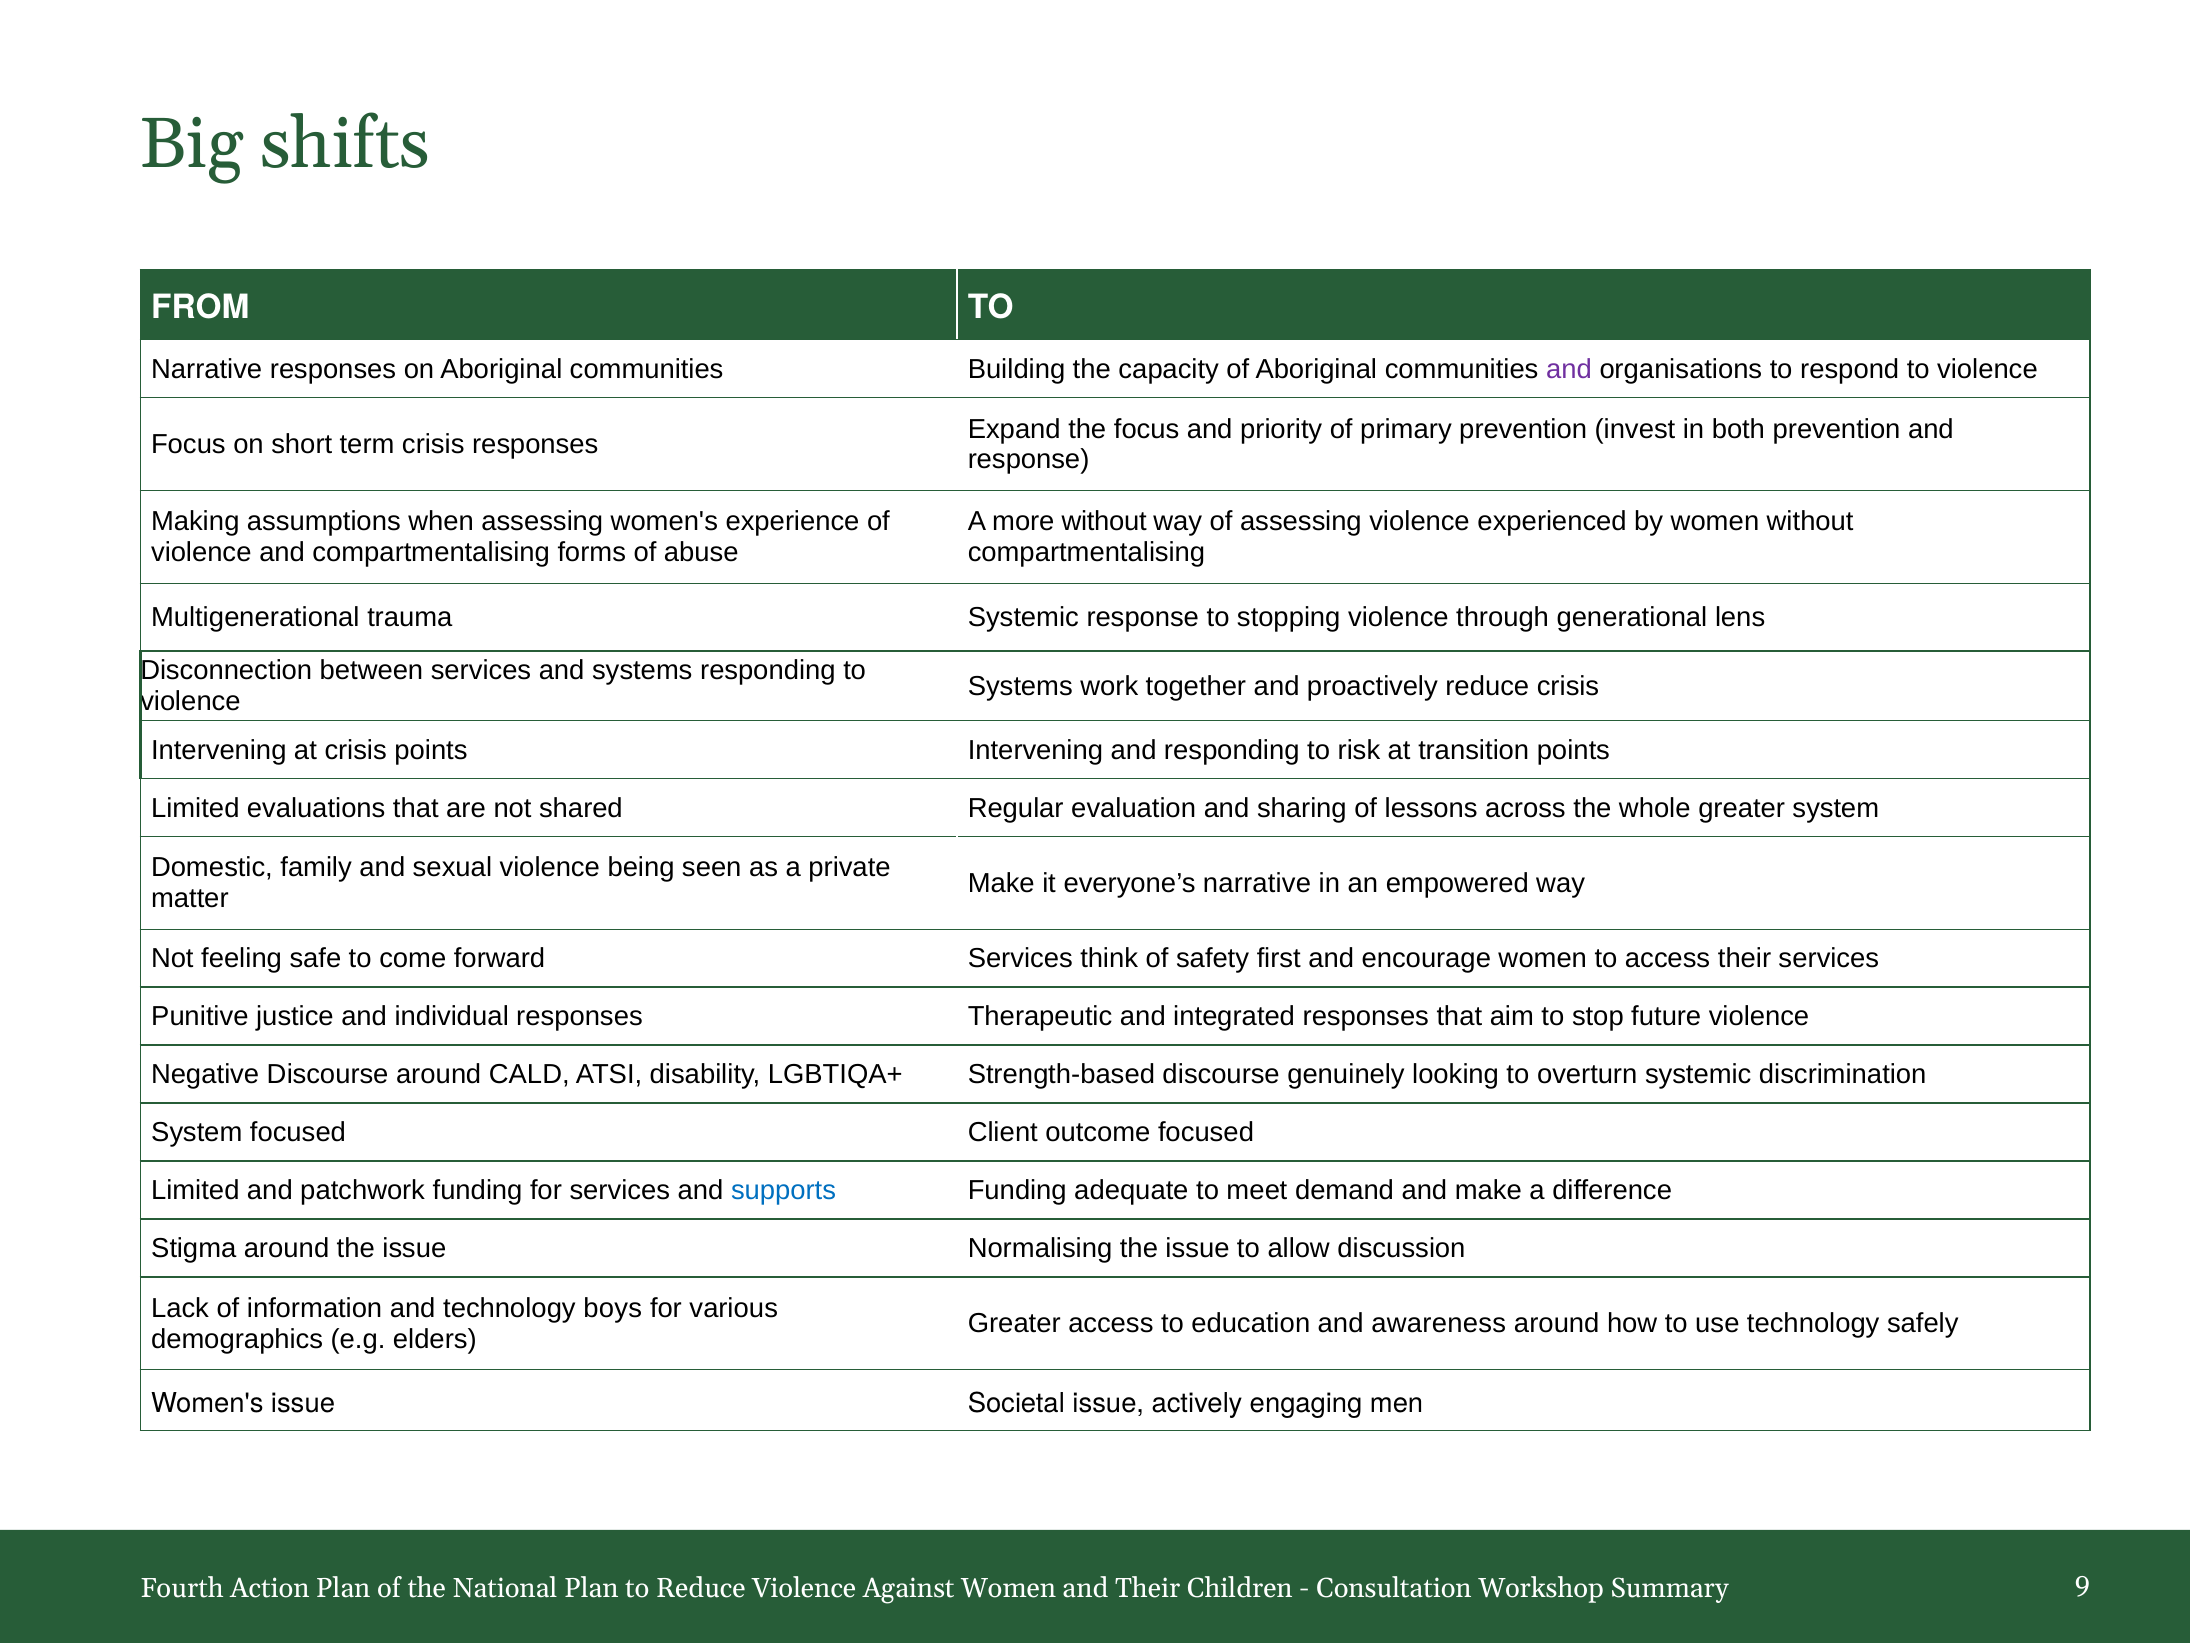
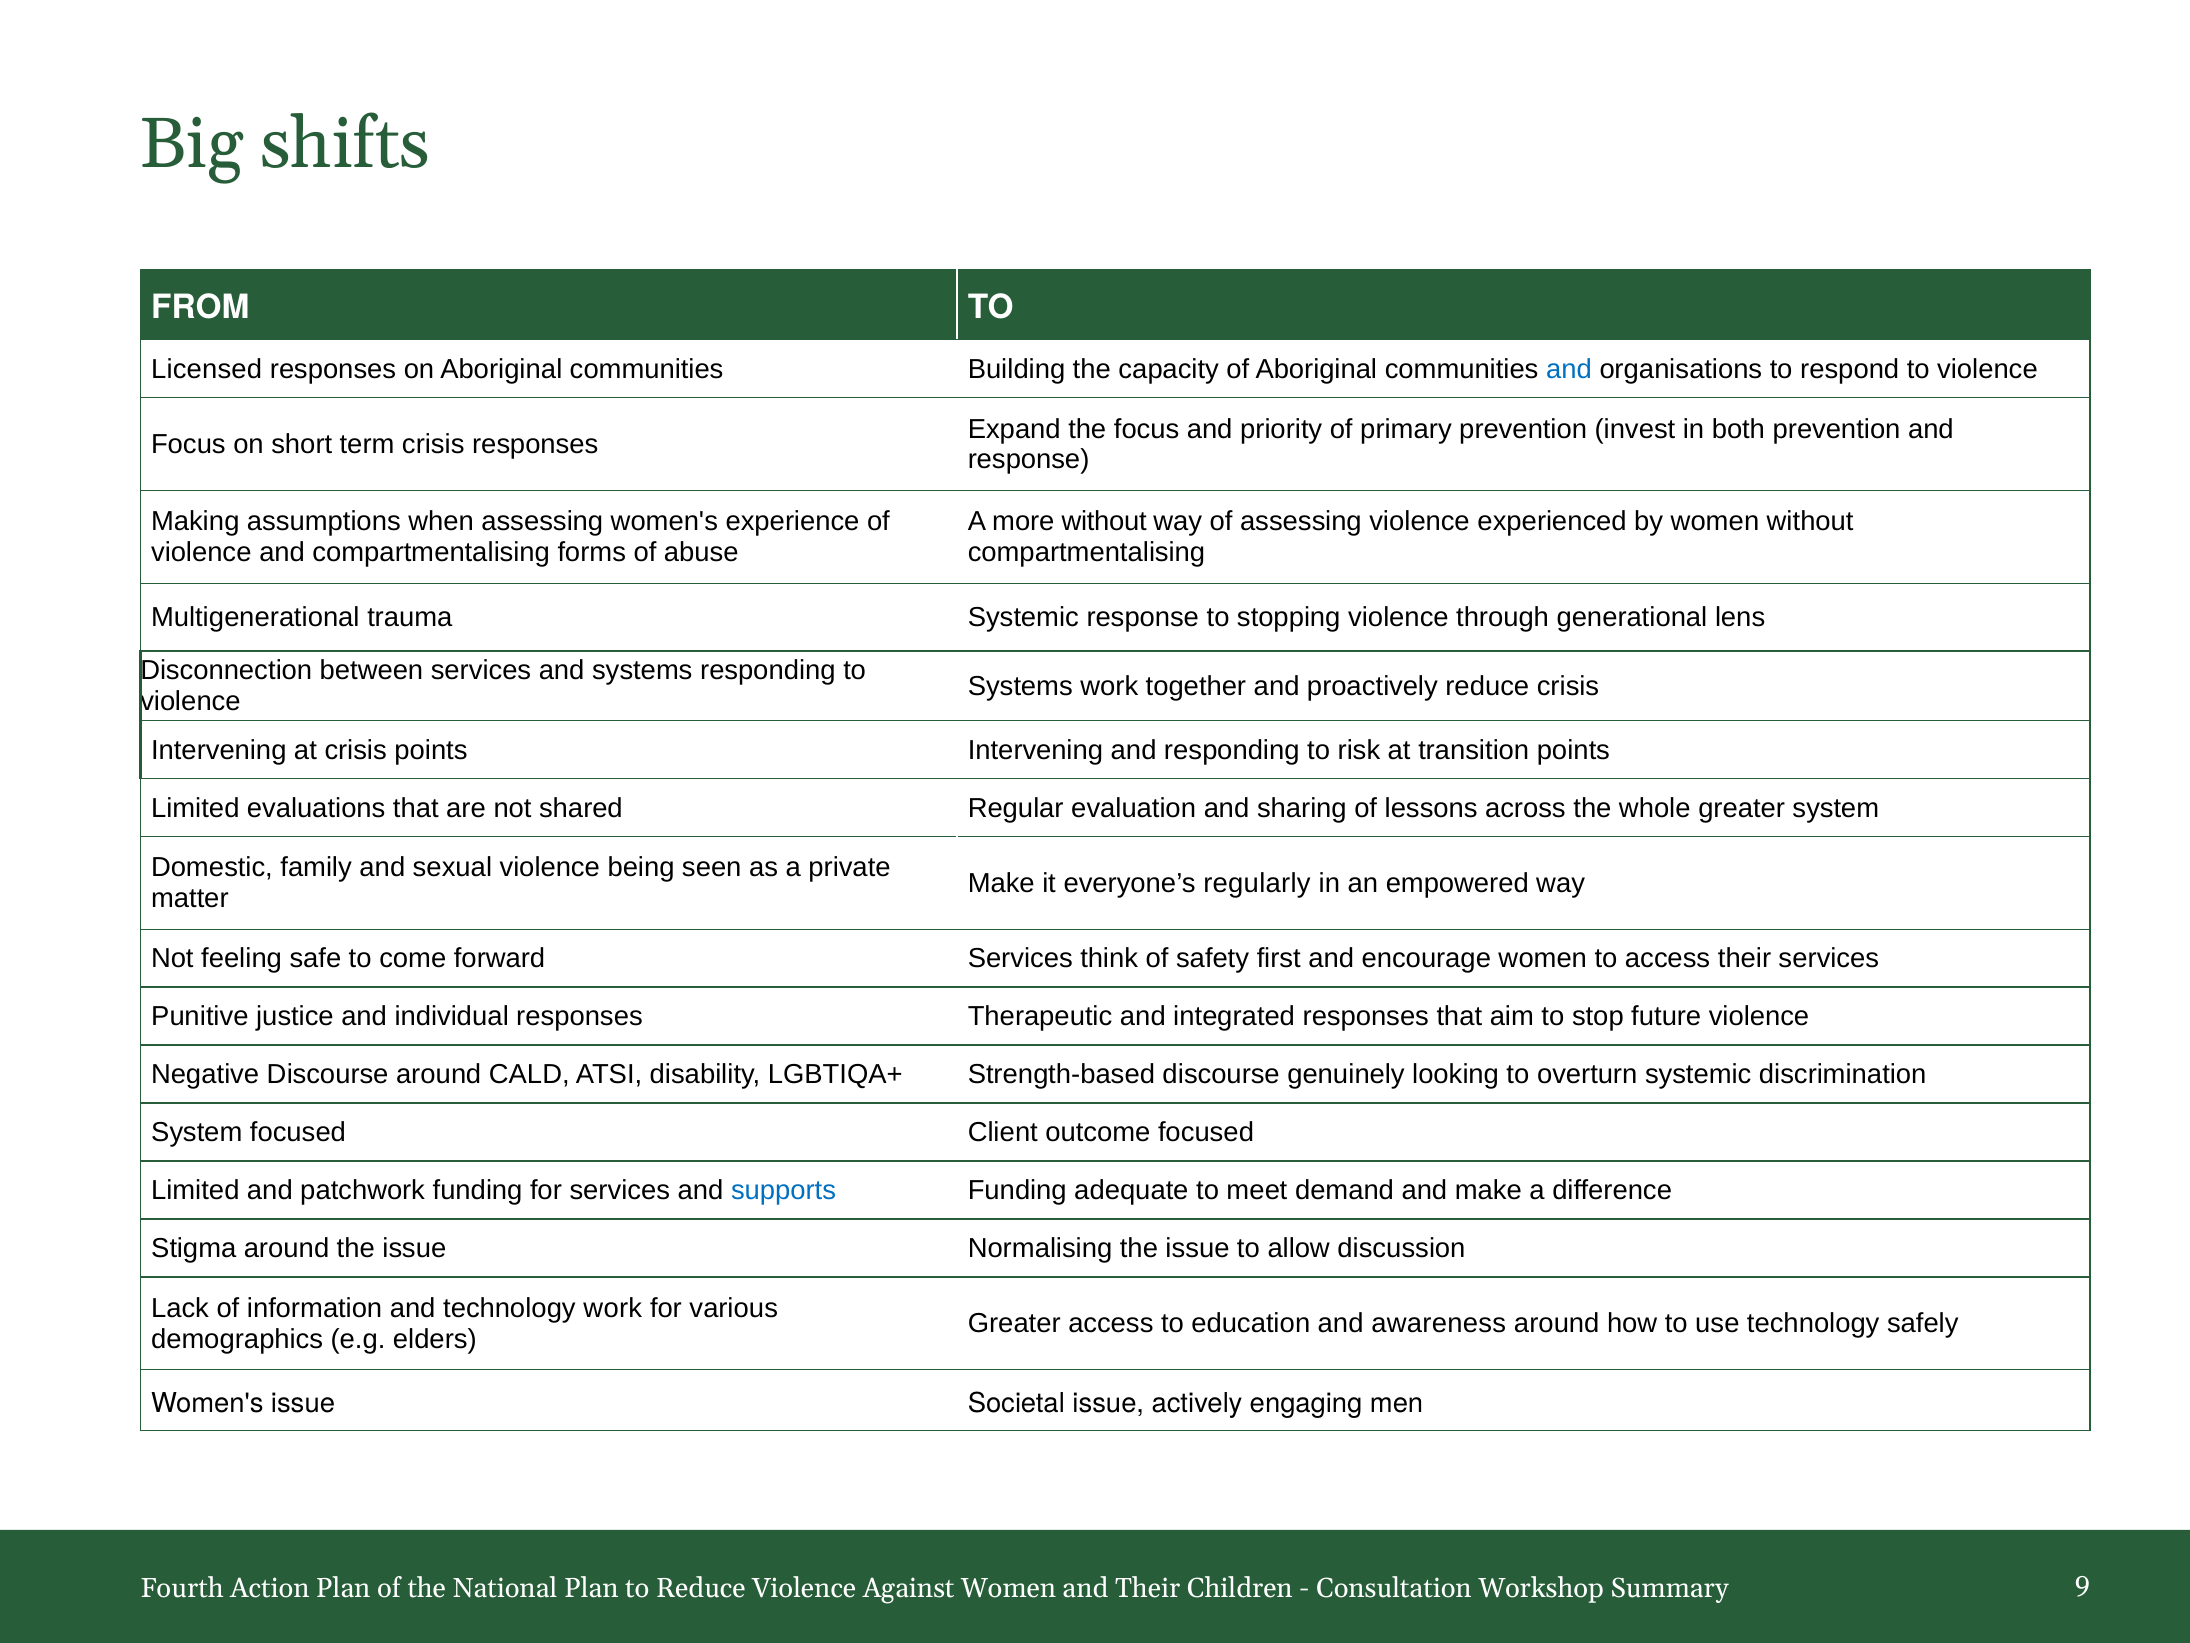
Narrative: Narrative -> Licensed (207, 369)
and colour: purple -> blue (1569, 369)
everyone’s narrative: narrative -> regularly (1257, 883)
technology boys: boys -> work (613, 1308)
